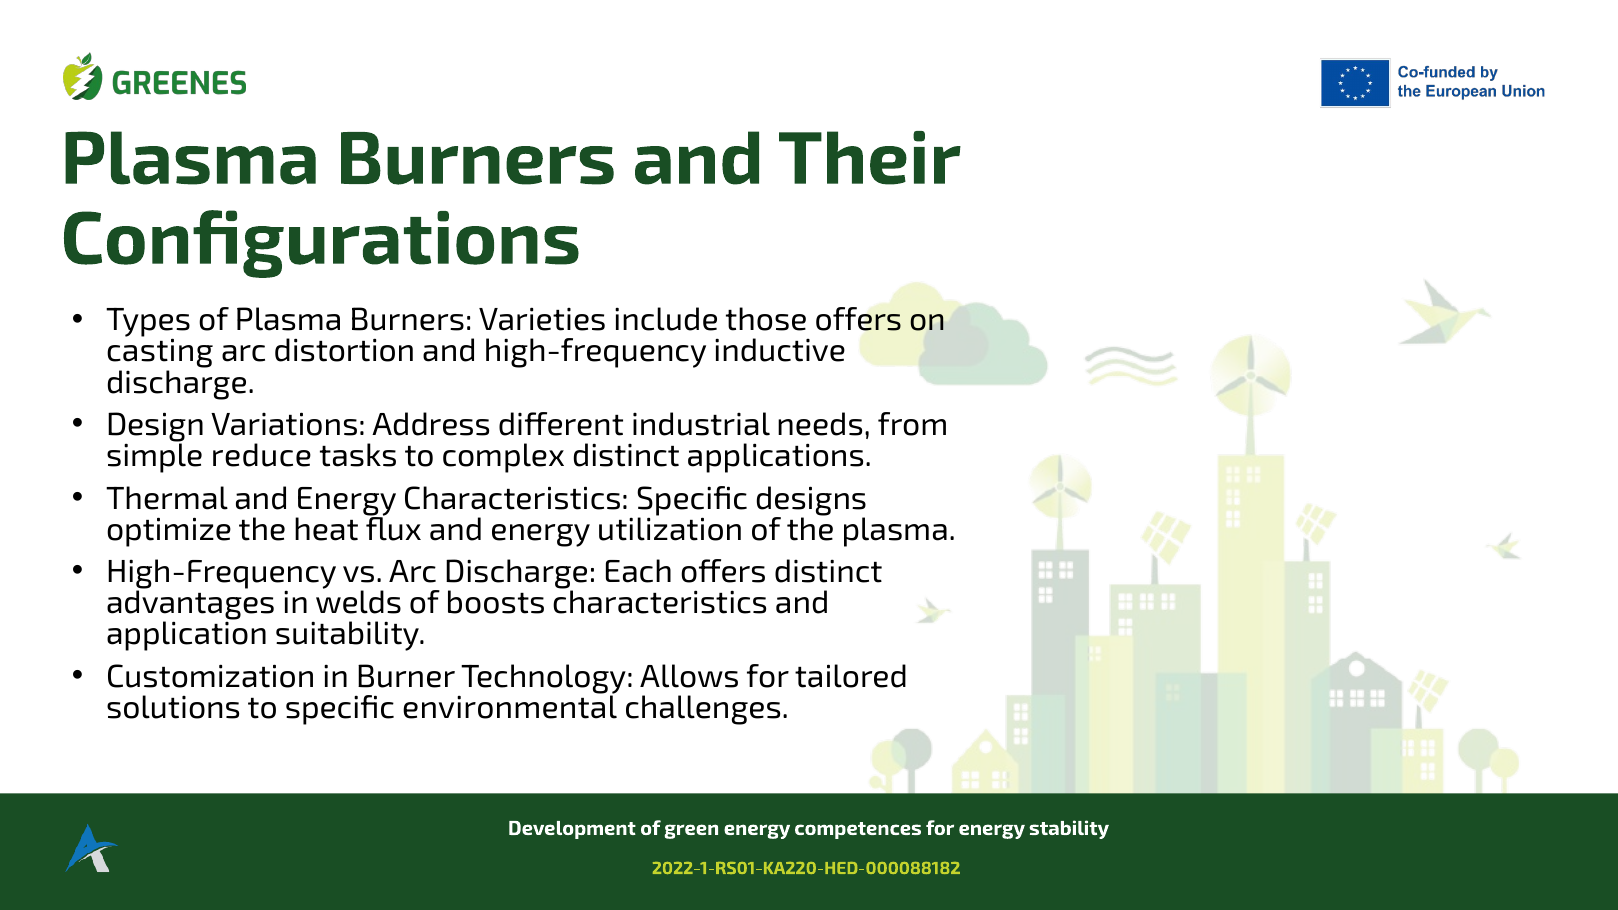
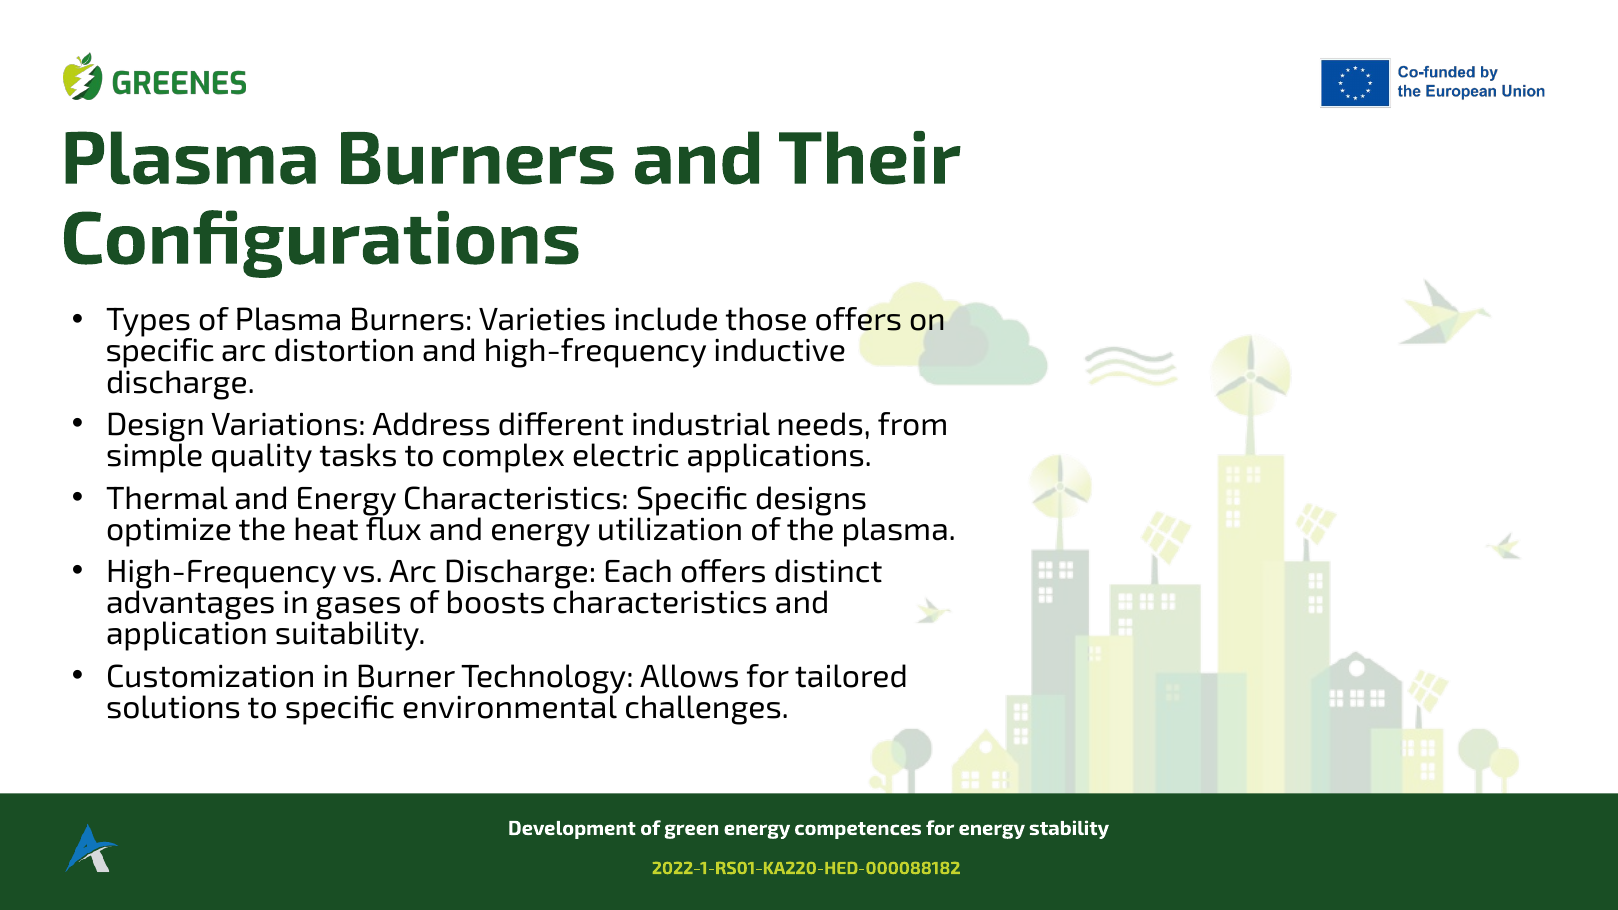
casting: casting -> specific (160, 351)
reduce: reduce -> quality (261, 456)
complex distinct: distinct -> electric (626, 456)
welds: welds -> gases (358, 603)
